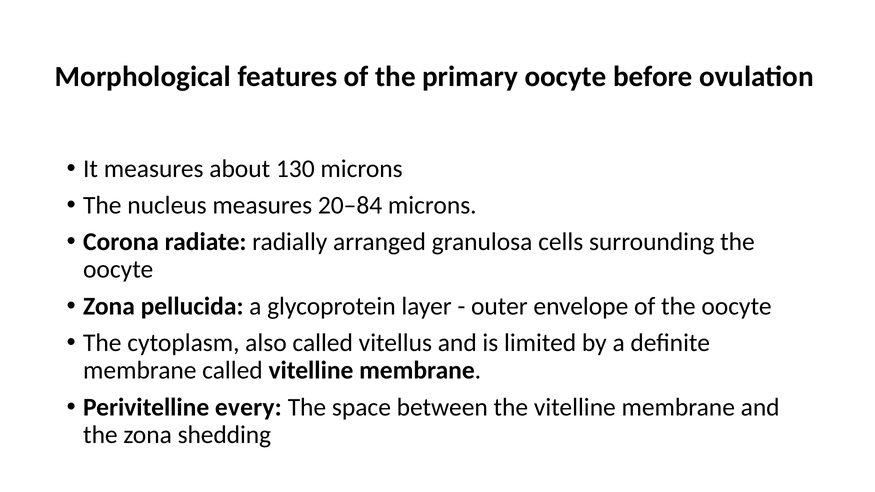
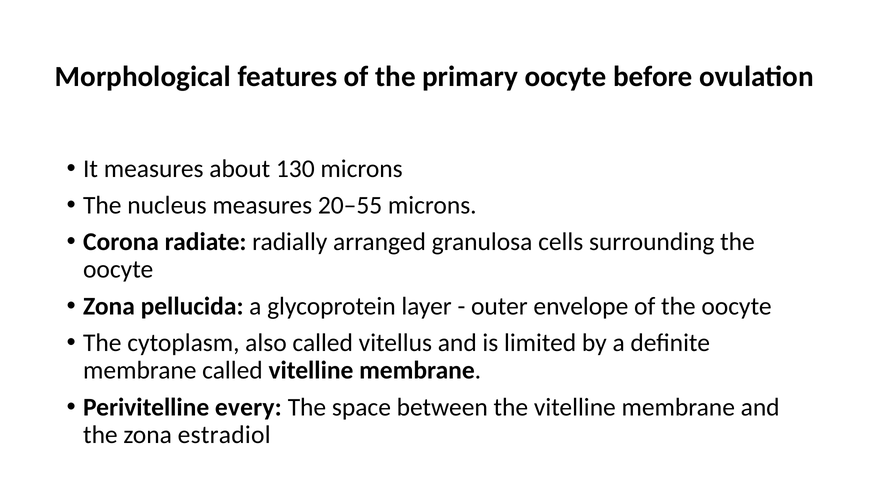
20–84: 20–84 -> 20–55 (350, 205)
shedding: shedding -> estradiol (224, 435)
